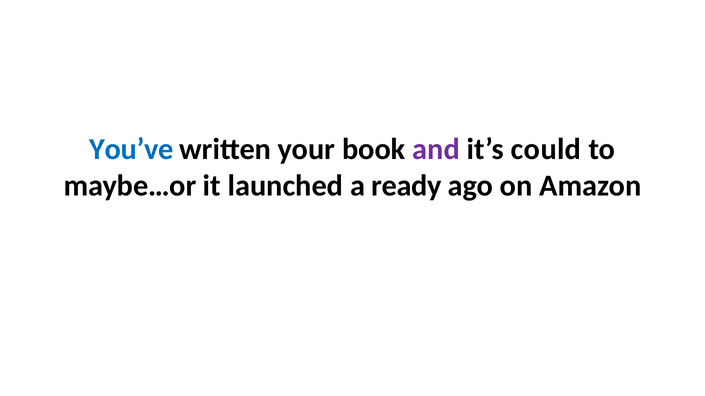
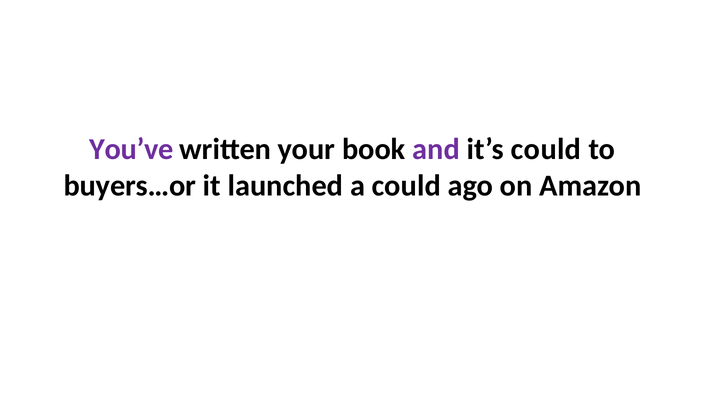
You’ve colour: blue -> purple (131, 150)
maybe…or: maybe…or -> buyers…or (130, 186)
a ready: ready -> could (406, 186)
